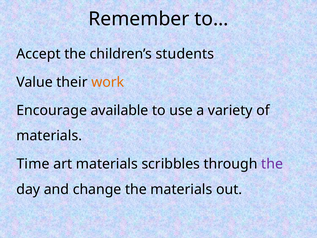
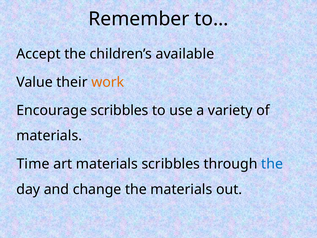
students: students -> available (185, 54)
Encourage available: available -> scribbles (120, 110)
the colour: purple -> blue (272, 164)
